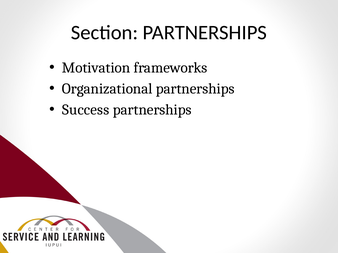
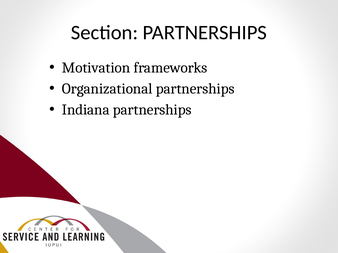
Success: Success -> Indiana (86, 110)
